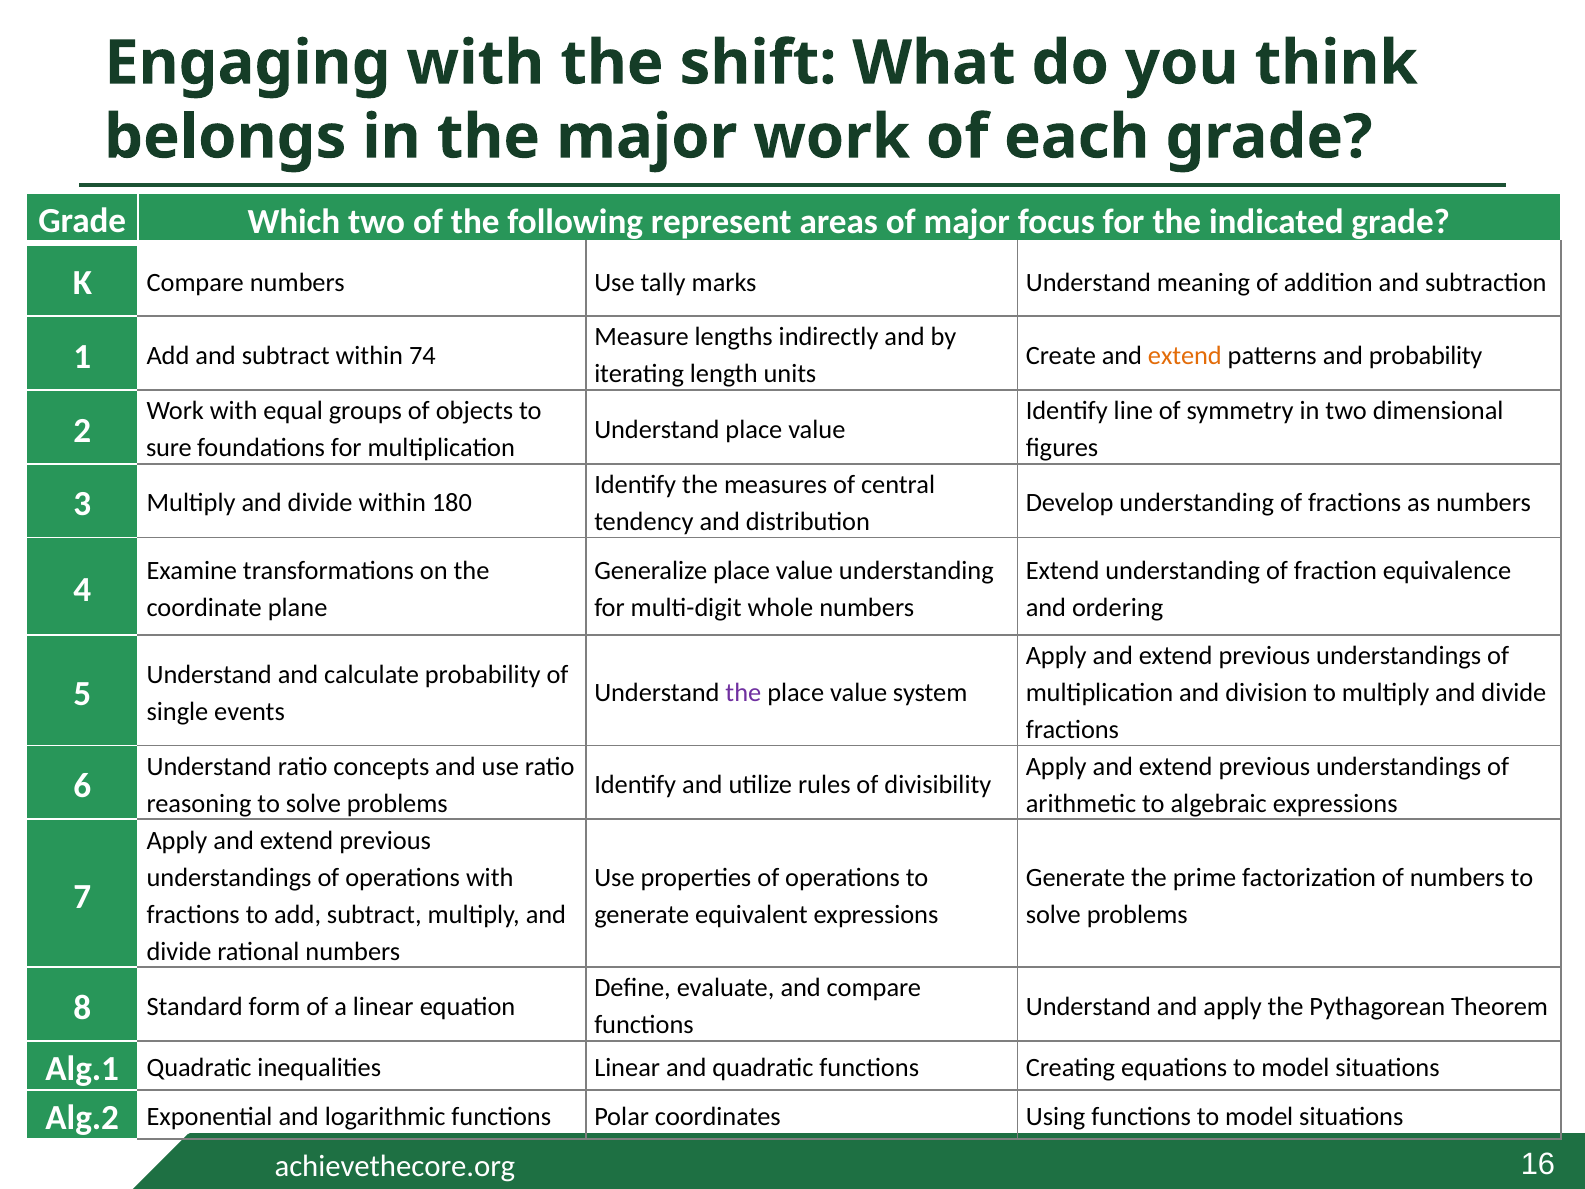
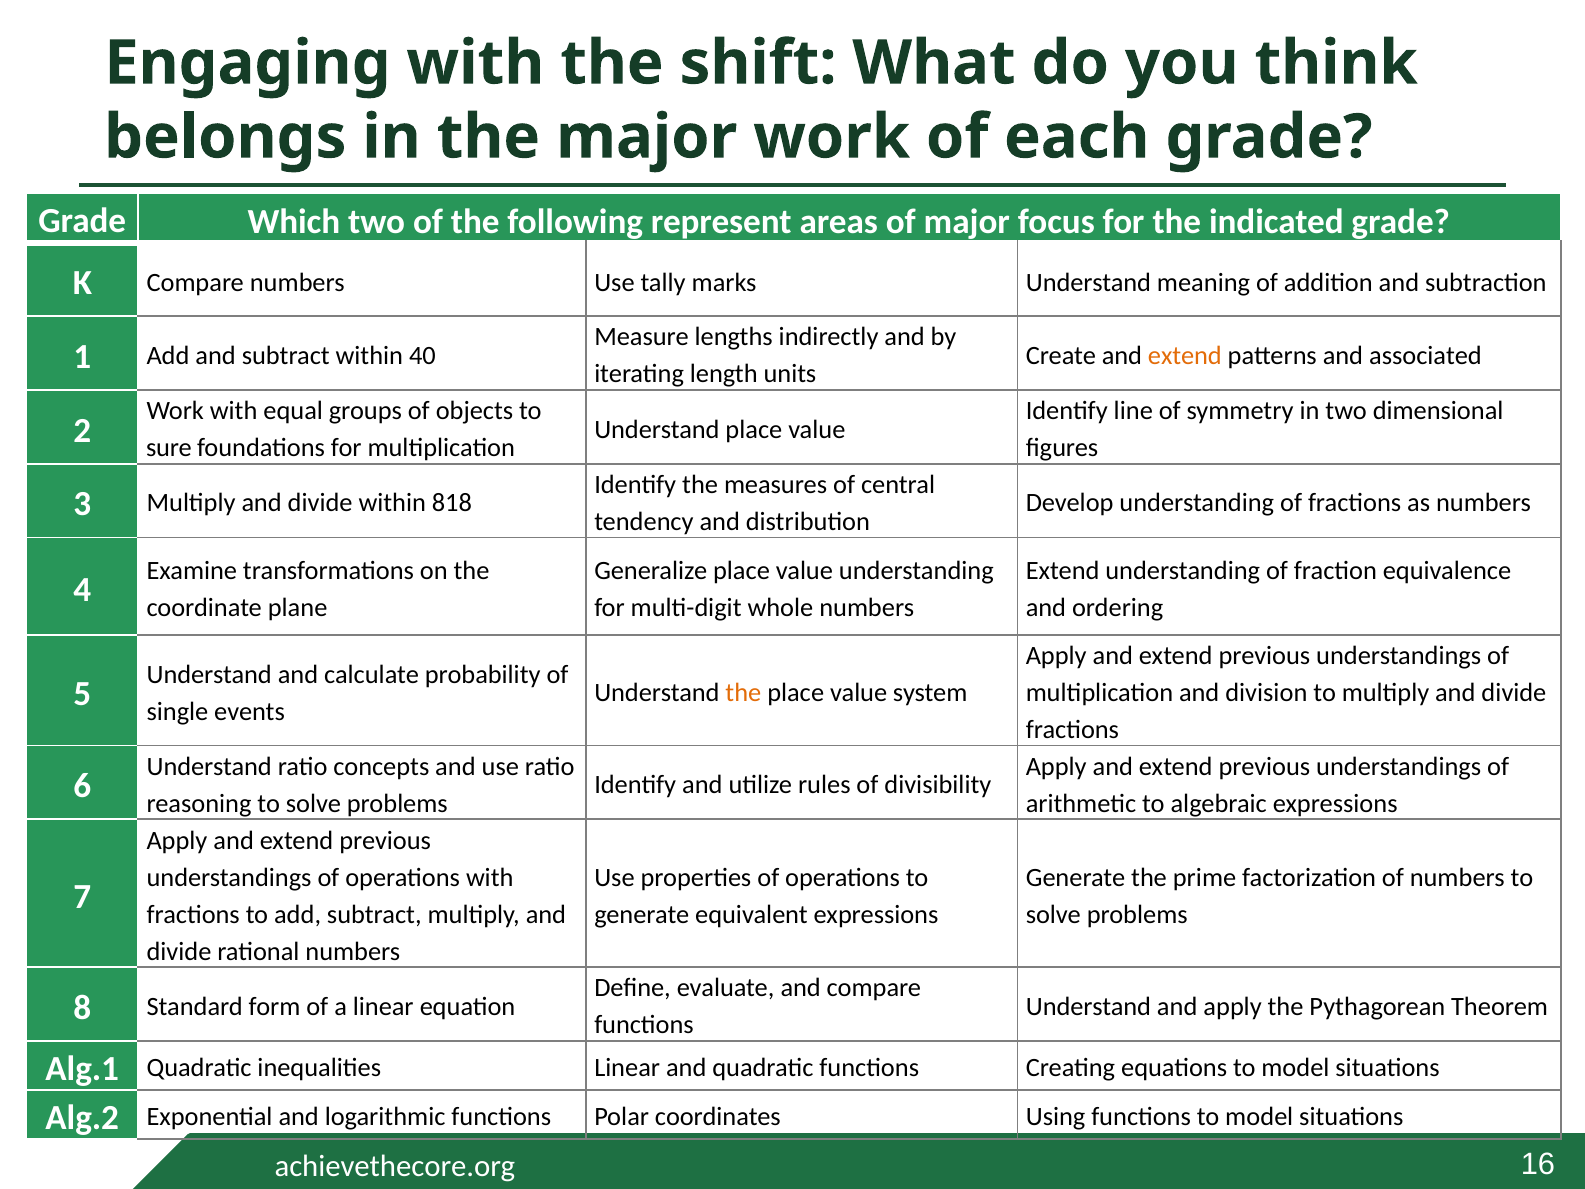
74: 74 -> 40 (423, 356)
and probability: probability -> associated (1426, 356)
180: 180 -> 818 (452, 503)
the colour: purple -> orange (743, 693)
